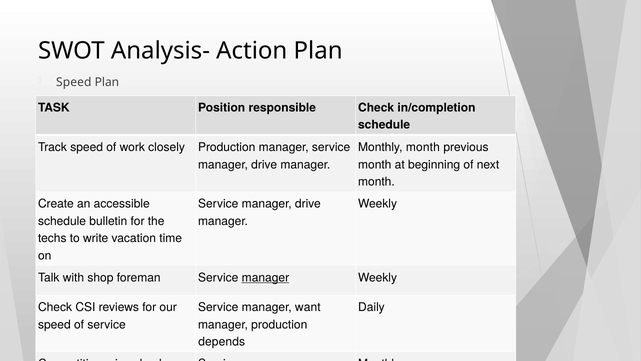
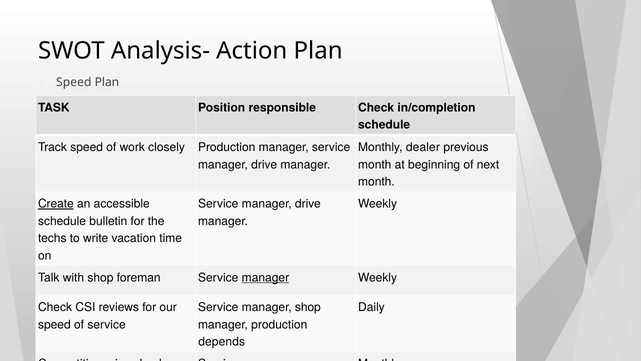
Monthly month: month -> dealer (423, 147)
Create underline: none -> present (56, 204)
manager want: want -> shop (308, 307)
